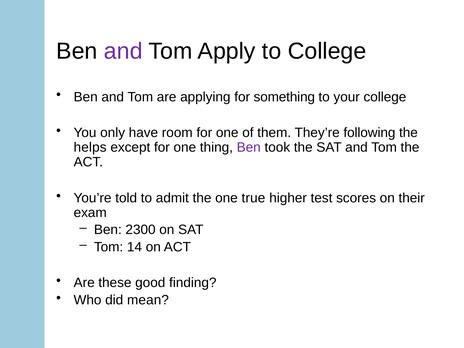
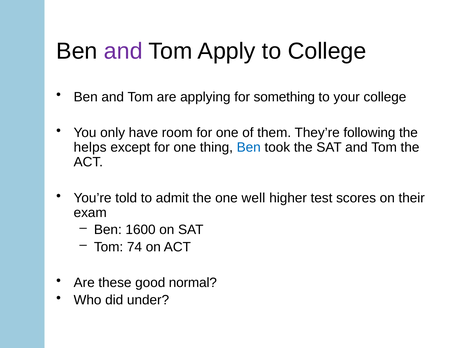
Ben colour: purple -> blue (249, 147)
true: true -> well (253, 198)
2300: 2300 -> 1600 (141, 230)
14: 14 -> 74 (134, 247)
finding: finding -> normal (193, 283)
mean: mean -> under (148, 300)
